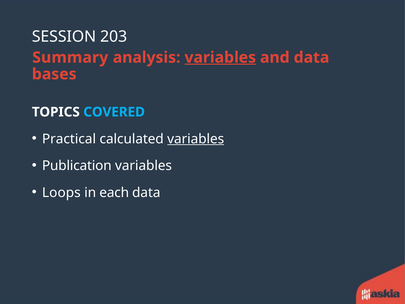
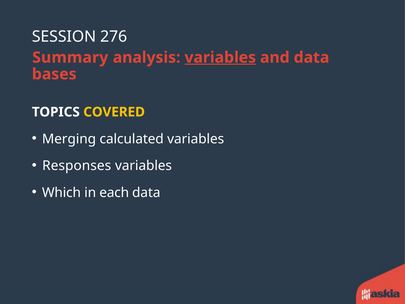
203: 203 -> 276 (114, 37)
COVERED colour: light blue -> yellow (114, 112)
Practical: Practical -> Merging (69, 139)
variables underline: present -> none (196, 139)
Publication: Publication -> Responses (77, 166)
Loops: Loops -> Which (61, 192)
